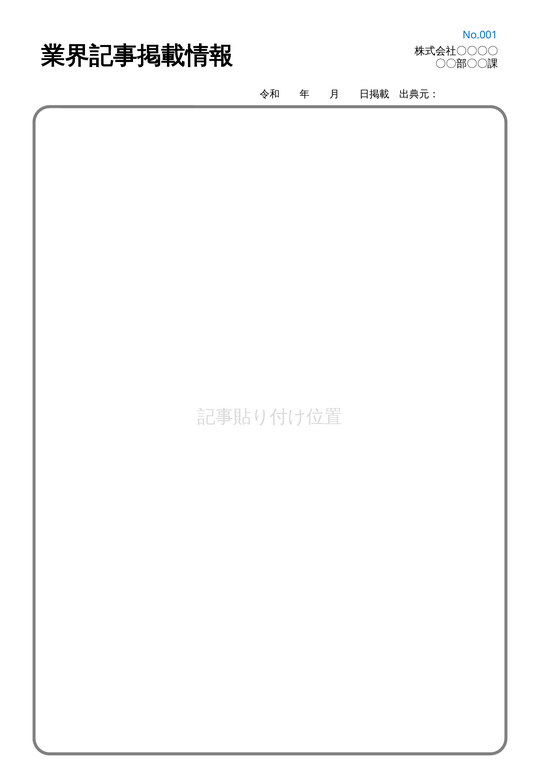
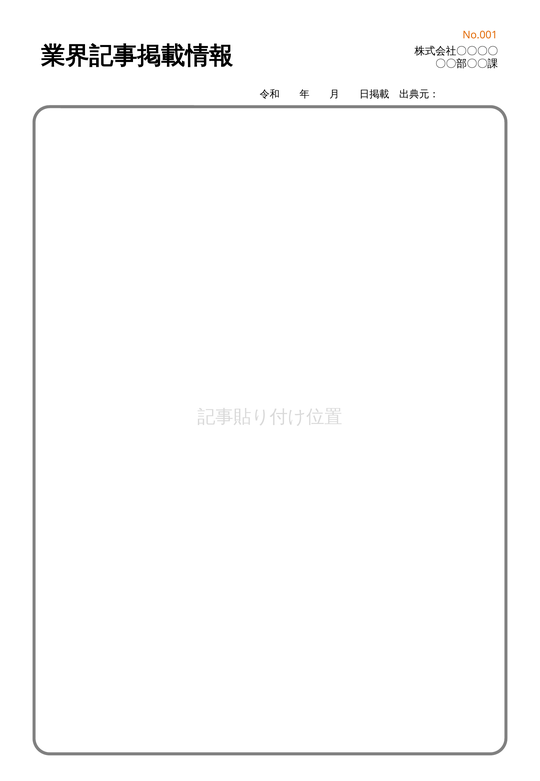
No.001 colour: blue -> orange (480, 35)
